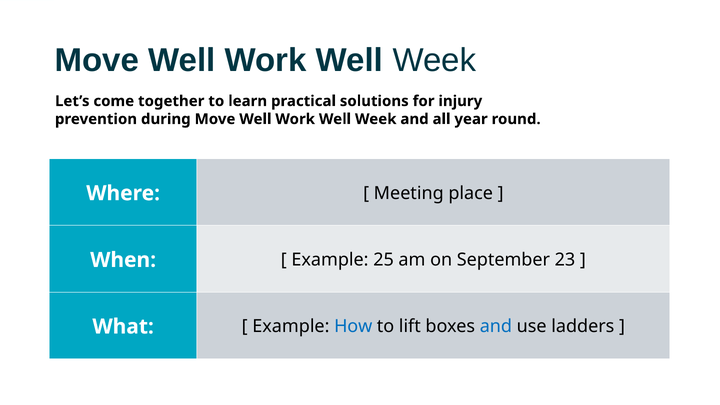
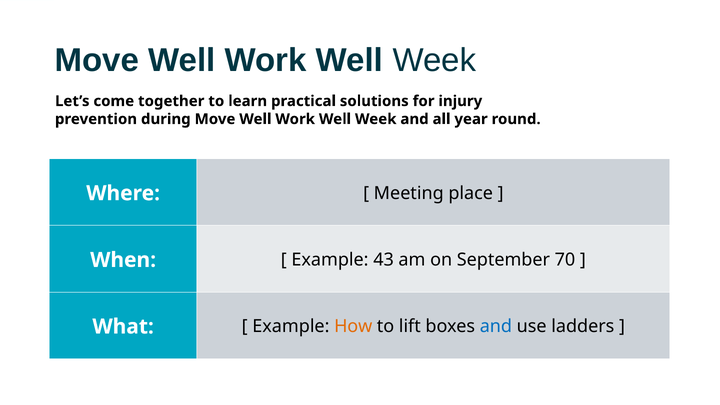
25: 25 -> 43 (384, 260)
23: 23 -> 70 (565, 260)
How colour: blue -> orange (353, 326)
